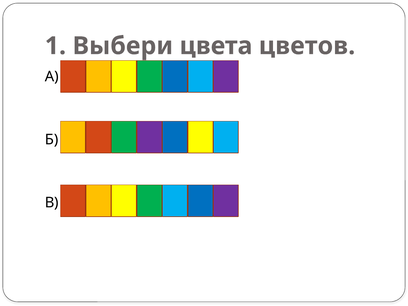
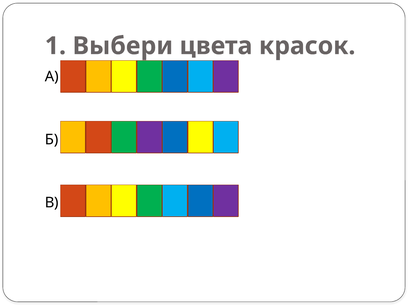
цветов: цветов -> красок (307, 46)
